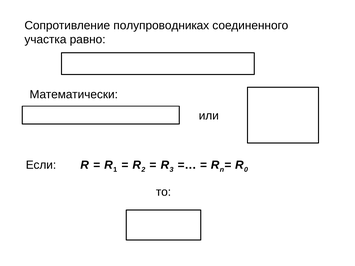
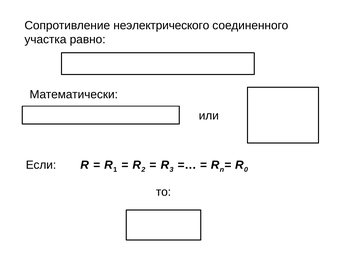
полупроводниках: полупроводниках -> неэлектрического (161, 25)
